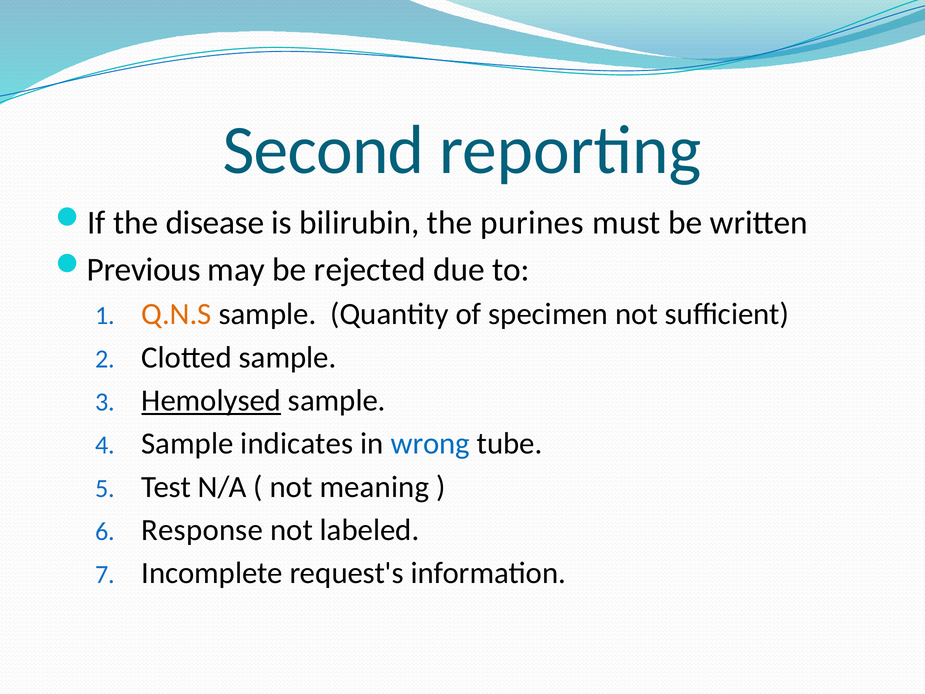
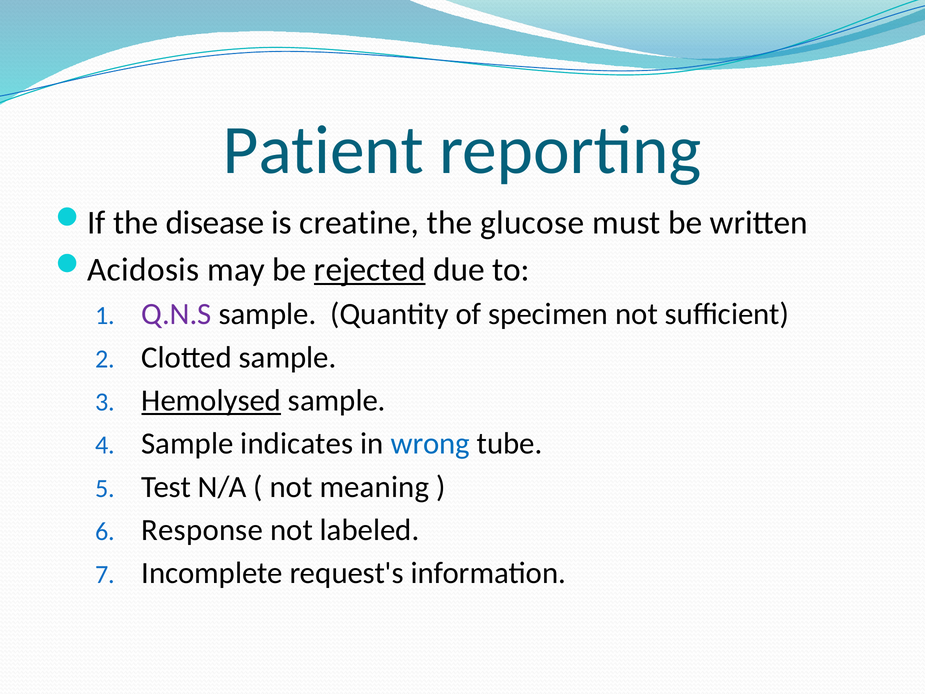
Second: Second -> Patient (323, 150)
bilirubin: bilirubin -> creatine (359, 223)
purines: purines -> glucose (532, 223)
Previous: Previous -> Acidosis (143, 270)
rejected underline: none -> present (370, 270)
Q.N.S colour: orange -> purple (177, 314)
